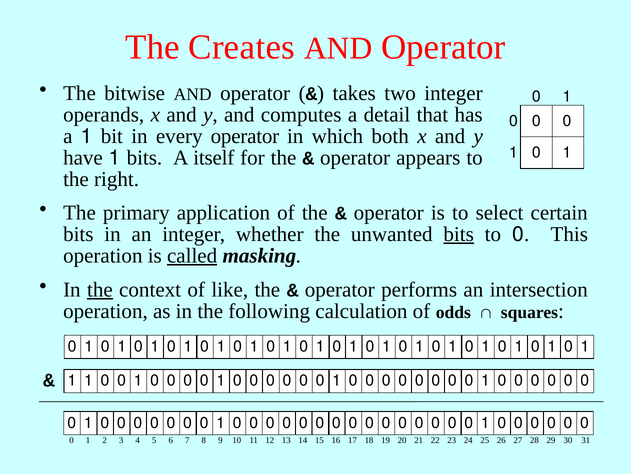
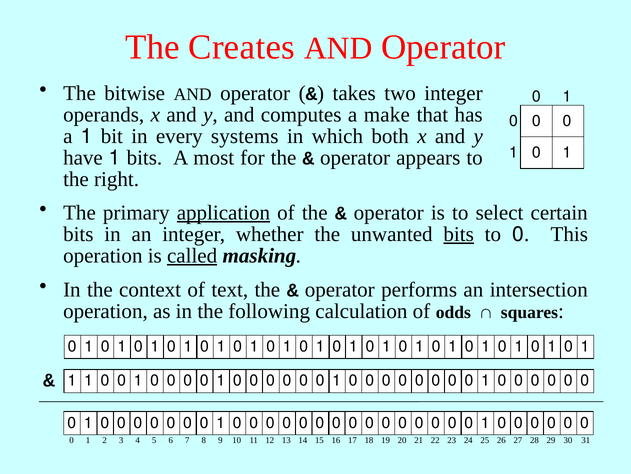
detail: detail -> make (387, 115)
every operator: operator -> systems (245, 136)
itself: itself -> most (214, 157)
application underline: none -> present (223, 212)
the underline: present -> none (100, 289)
like: like -> text (230, 289)
